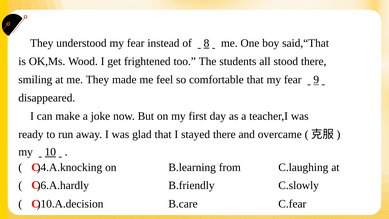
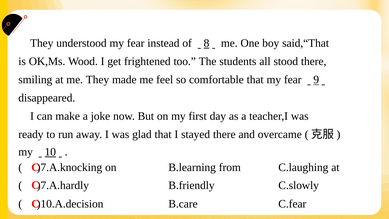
)4.A.knocking: )4.A.knocking -> )7.A.knocking (69, 167)
)6.A.hardly: )6.A.hardly -> )7.A.hardly (63, 185)
